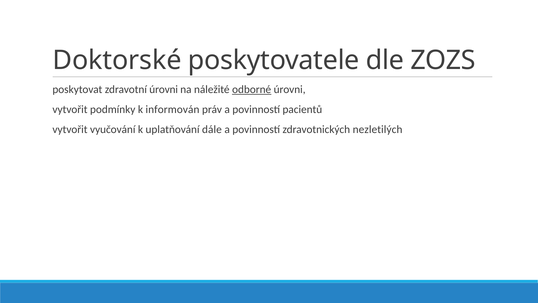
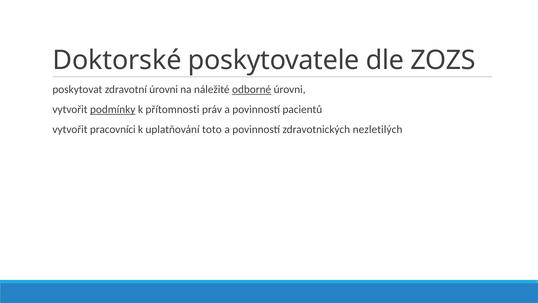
podmínky underline: none -> present (113, 109)
informován: informován -> přítomnosti (173, 109)
vyučování: vyučování -> pracovníci (113, 129)
dále: dále -> toto (212, 129)
